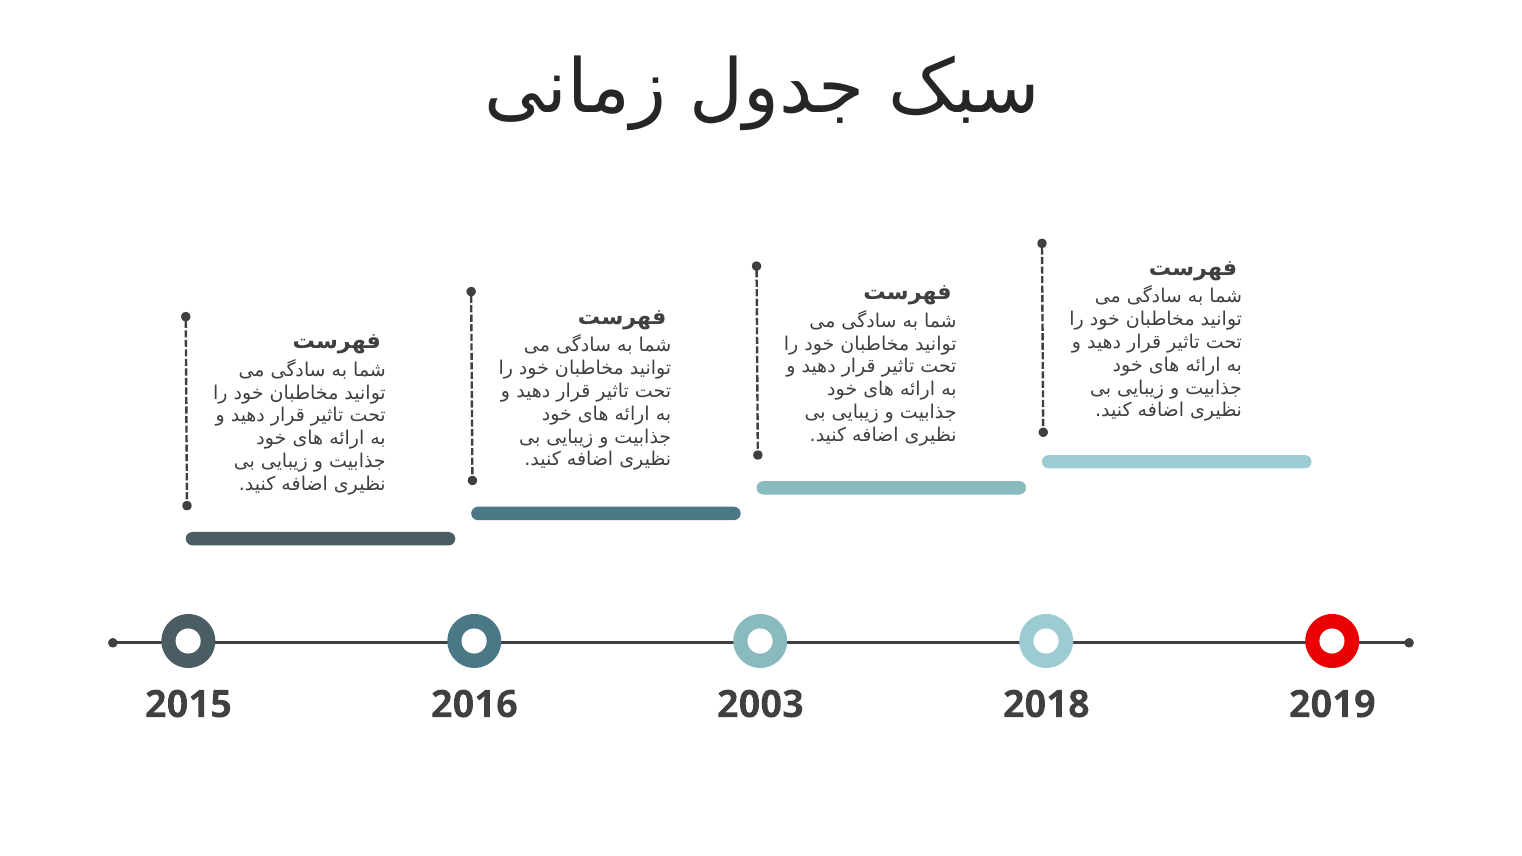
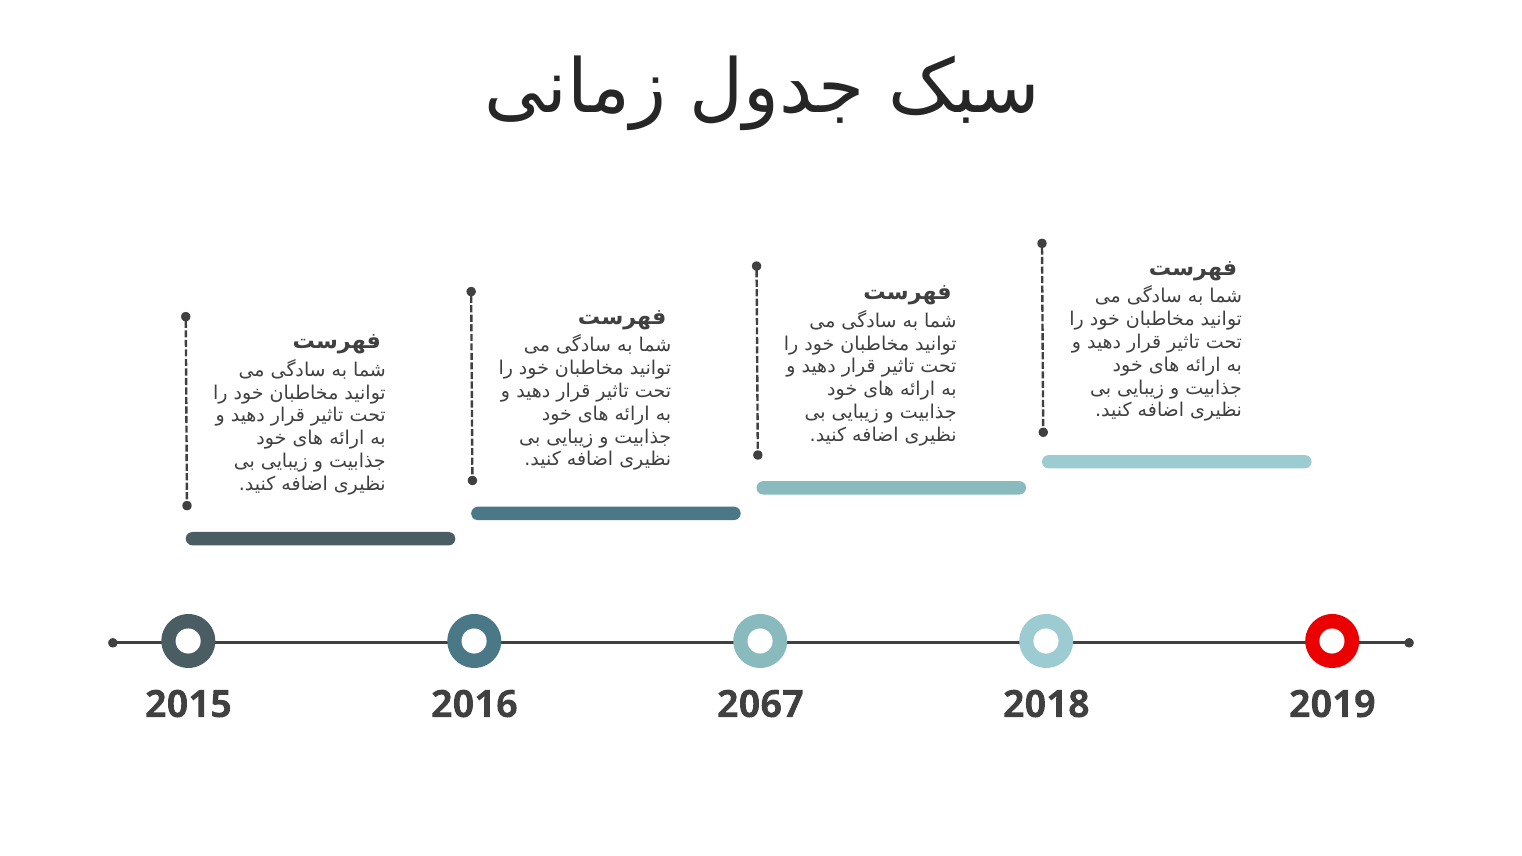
2003: 2003 -> 2067 (760, 705)
